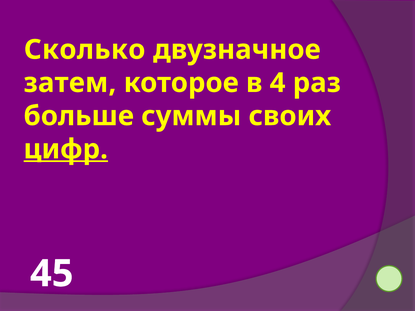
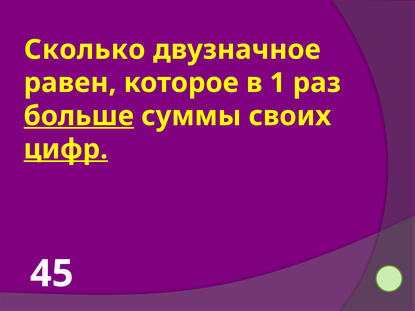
затем: затем -> равен (70, 83)
4: 4 -> 1 (278, 83)
больше underline: none -> present (79, 116)
